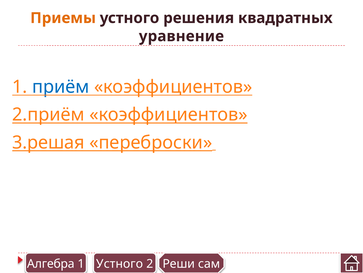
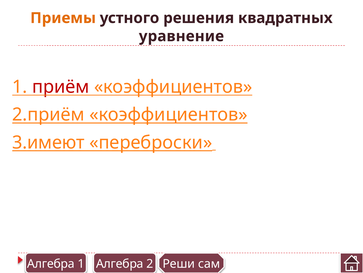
приём colour: blue -> red (61, 87)
3.решая: 3.решая -> 3.имеют (48, 142)
1 Устного: Устного -> Алгебра (120, 263)
